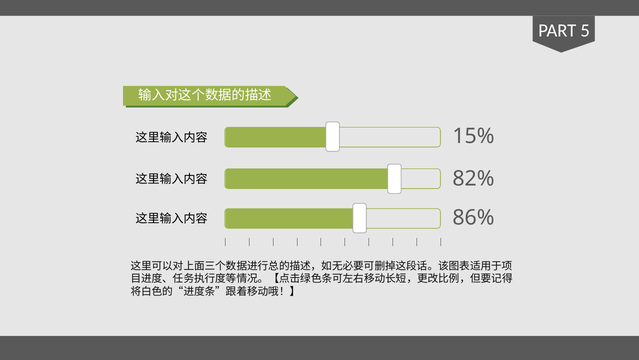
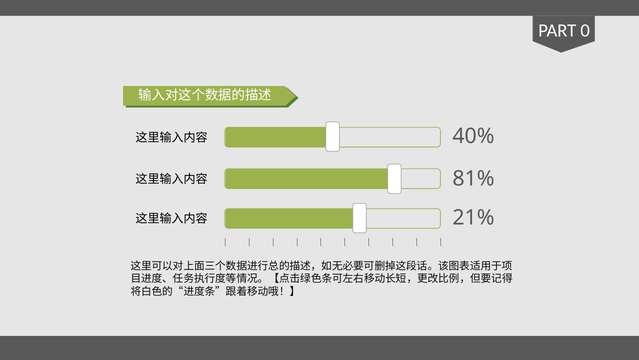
5: 5 -> 0 (585, 31)
15%: 15% -> 40% (473, 136)
82%: 82% -> 81% (473, 179)
86%: 86% -> 21% (473, 217)
